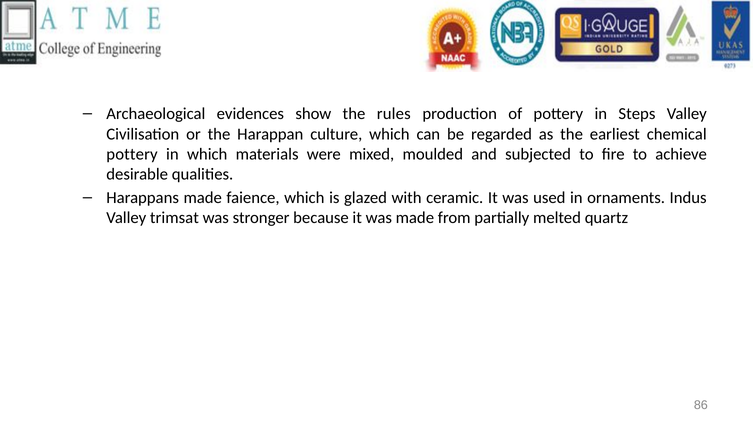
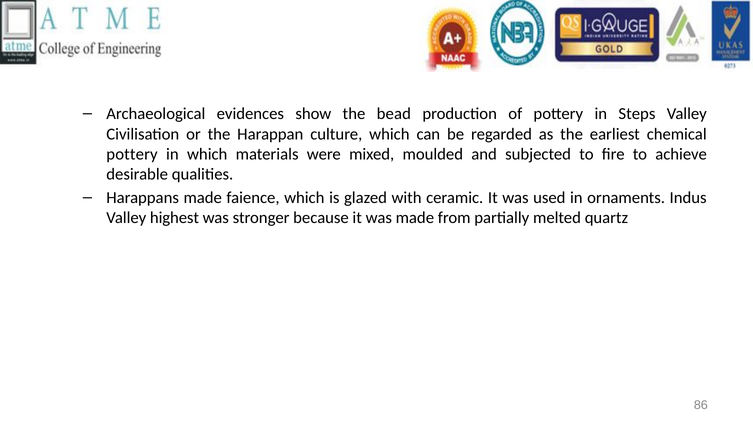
rules: rules -> bead (394, 114)
trimsat: trimsat -> highest (174, 218)
